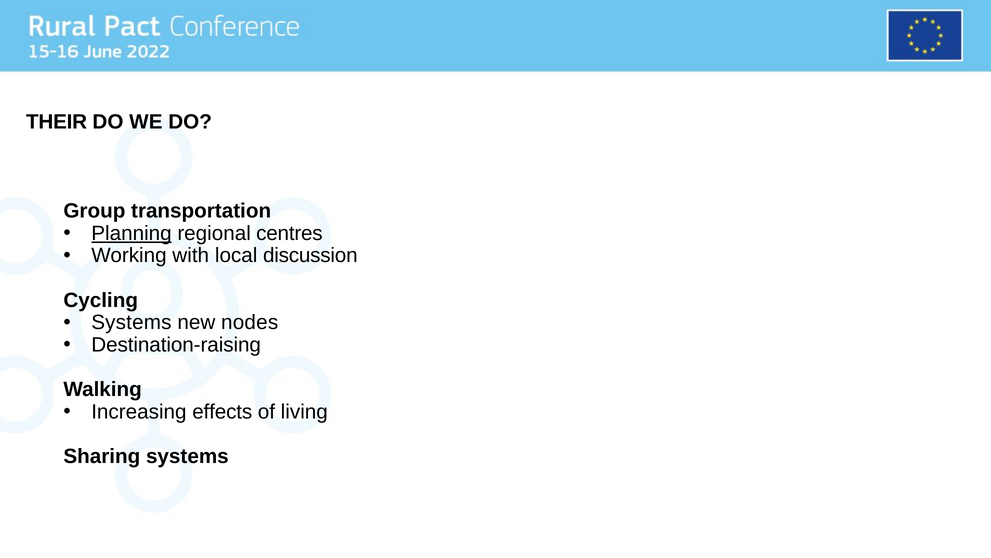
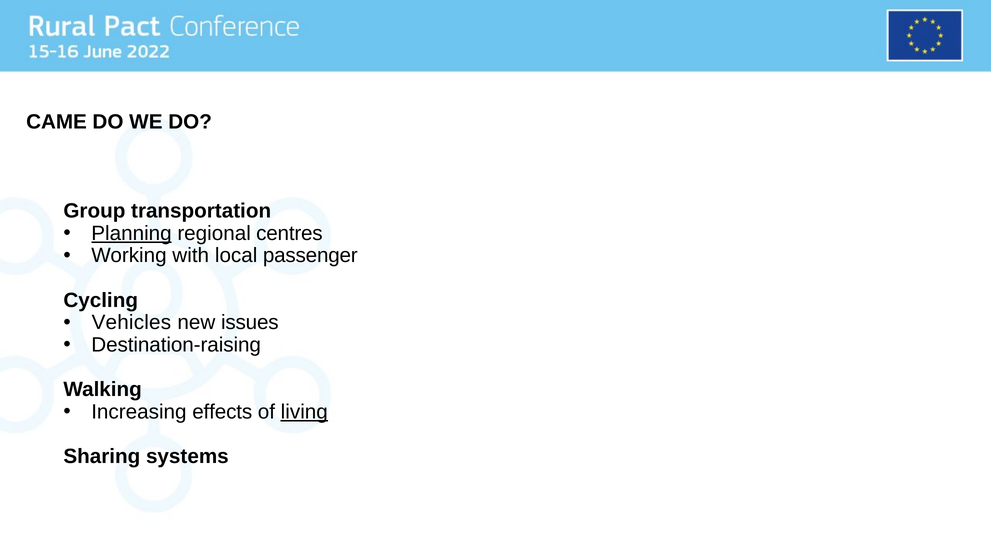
THEIR: THEIR -> CAME (57, 122)
discussion: discussion -> passenger (310, 255)
Systems: Systems -> Vehicles (131, 322)
nodes: nodes -> issues (250, 322)
living underline: none -> present (304, 411)
